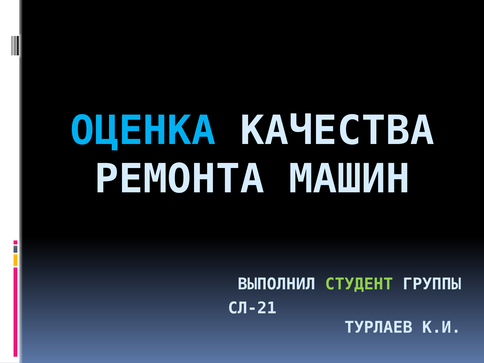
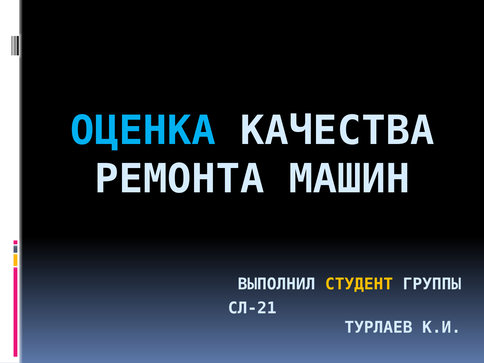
СТУДЕНТ colour: light green -> yellow (359, 284)
